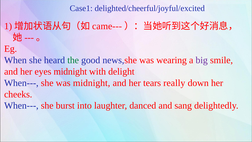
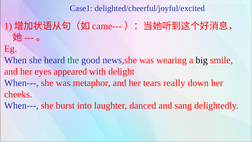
big colour: purple -> black (202, 60)
eyes midnight: midnight -> appeared (70, 71)
was midnight: midnight -> metaphor (92, 83)
